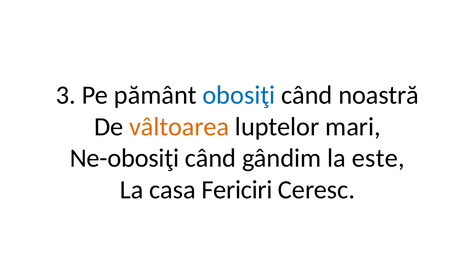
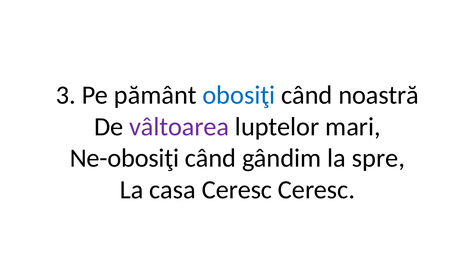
vâltoarea colour: orange -> purple (179, 127)
este: este -> spre (378, 158)
casa Fericiri: Fericiri -> Ceresc (237, 190)
